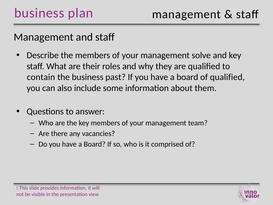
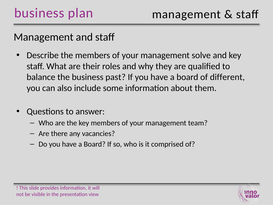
contain: contain -> balance (41, 77)
of qualified: qualified -> different (227, 77)
